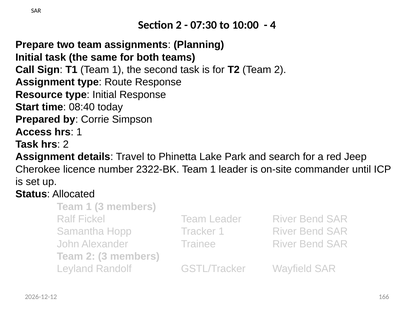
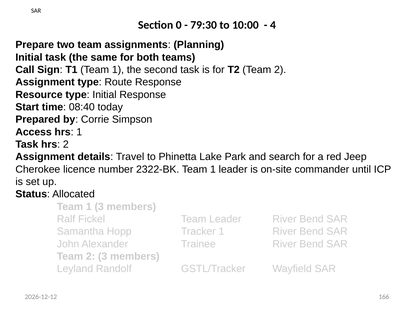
Section 2: 2 -> 0 (179, 25)
07:30: 07:30 -> 79:30 (204, 25)
